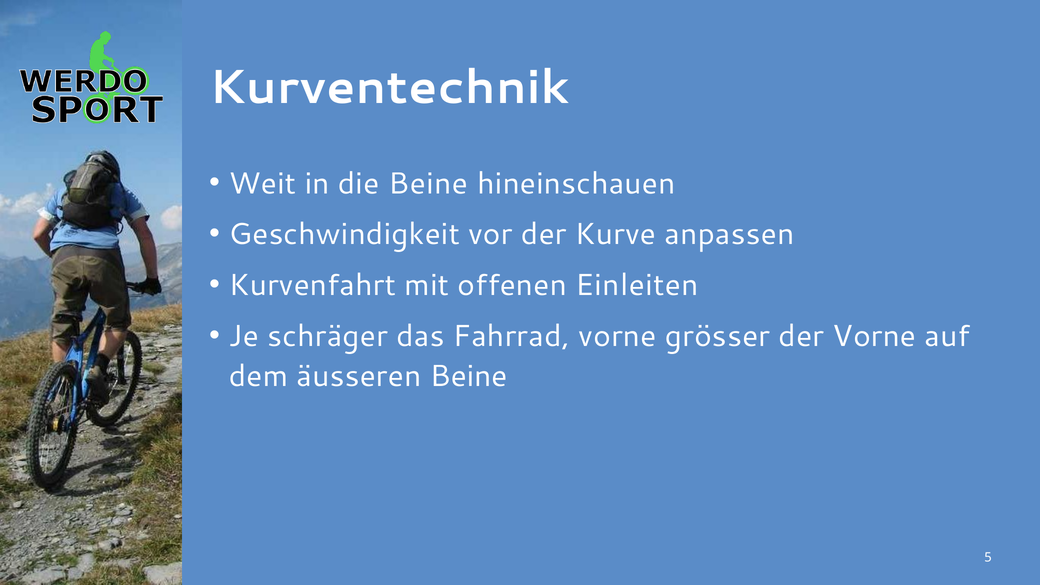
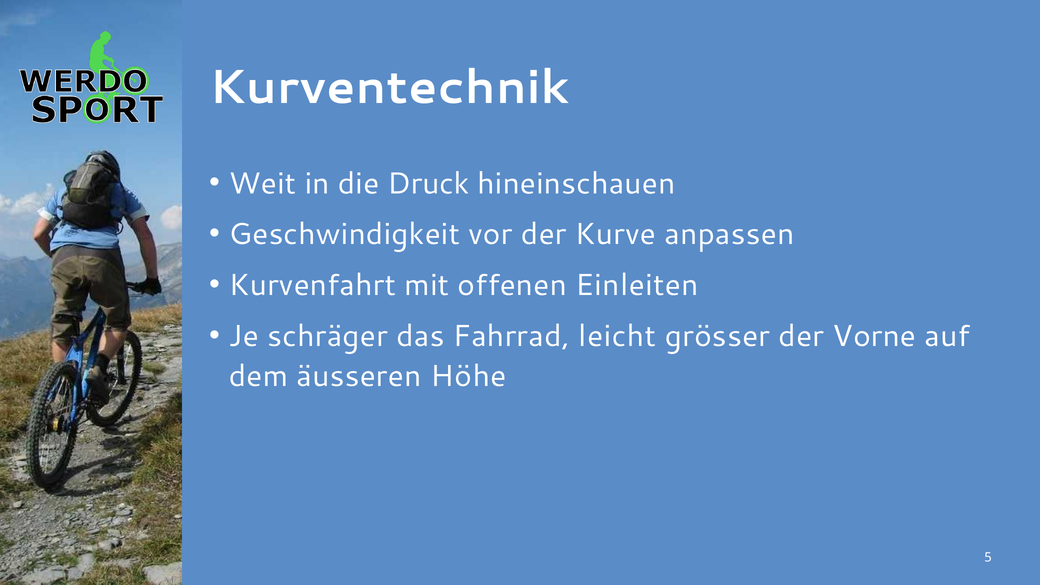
die Beine: Beine -> Druck (429, 184)
Fahrrad vorne: vorne -> leicht (617, 336)
äusseren Beine: Beine -> Höhe (469, 376)
